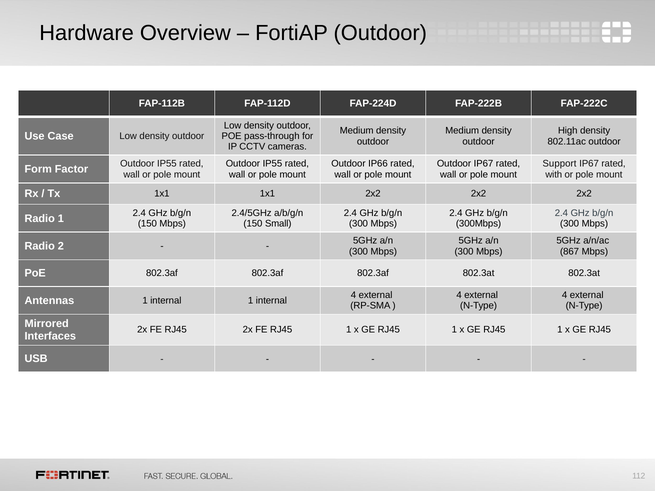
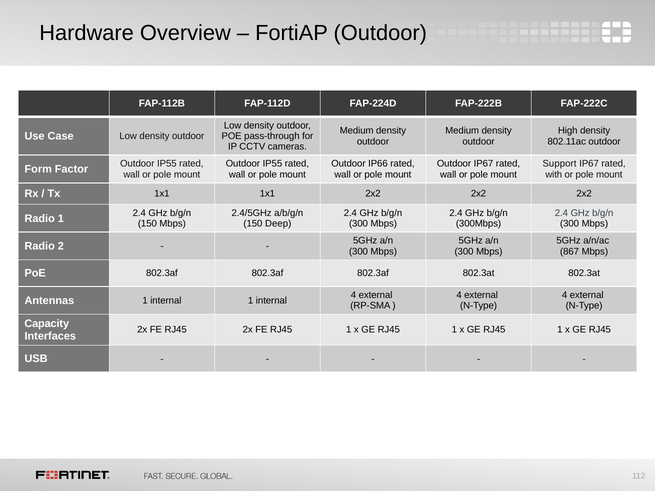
Small: Small -> Deep (278, 224)
Mirrored: Mirrored -> Capacity (47, 324)
